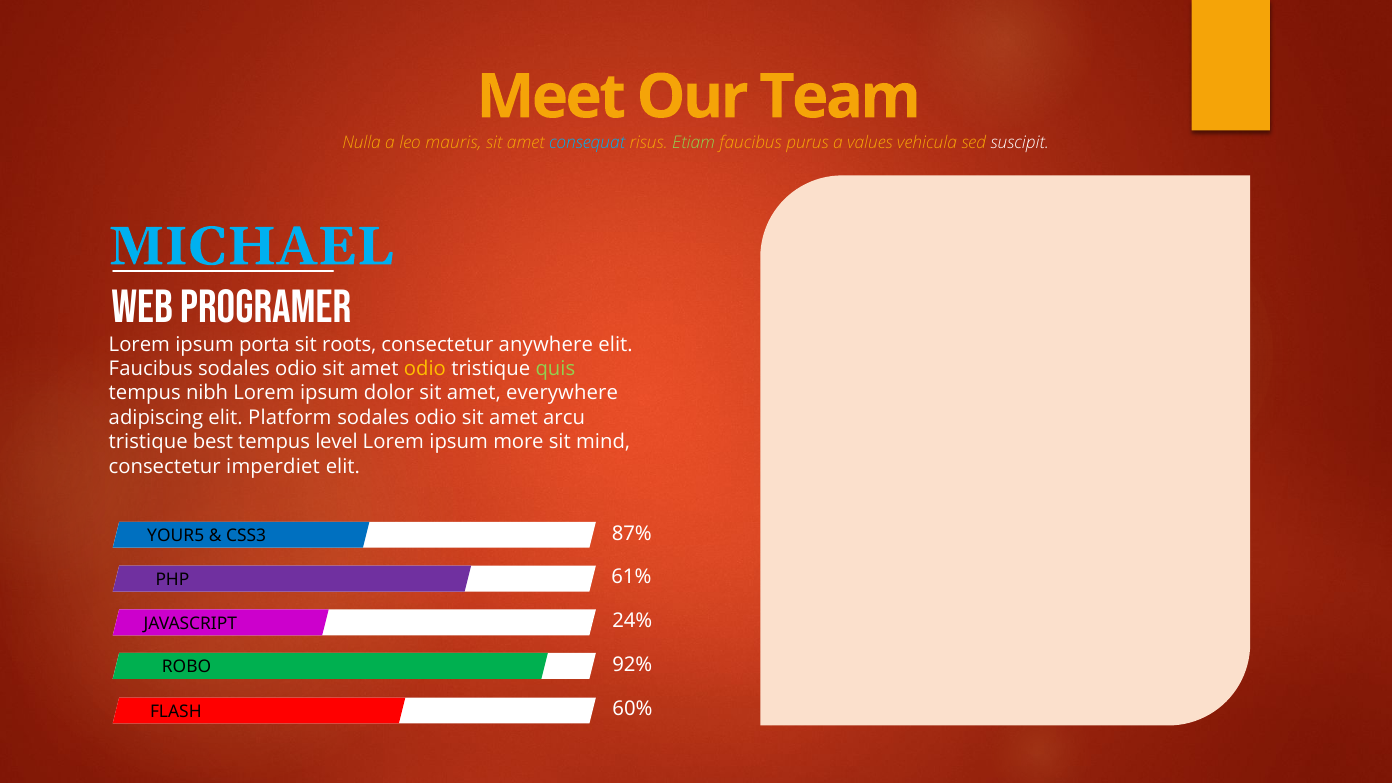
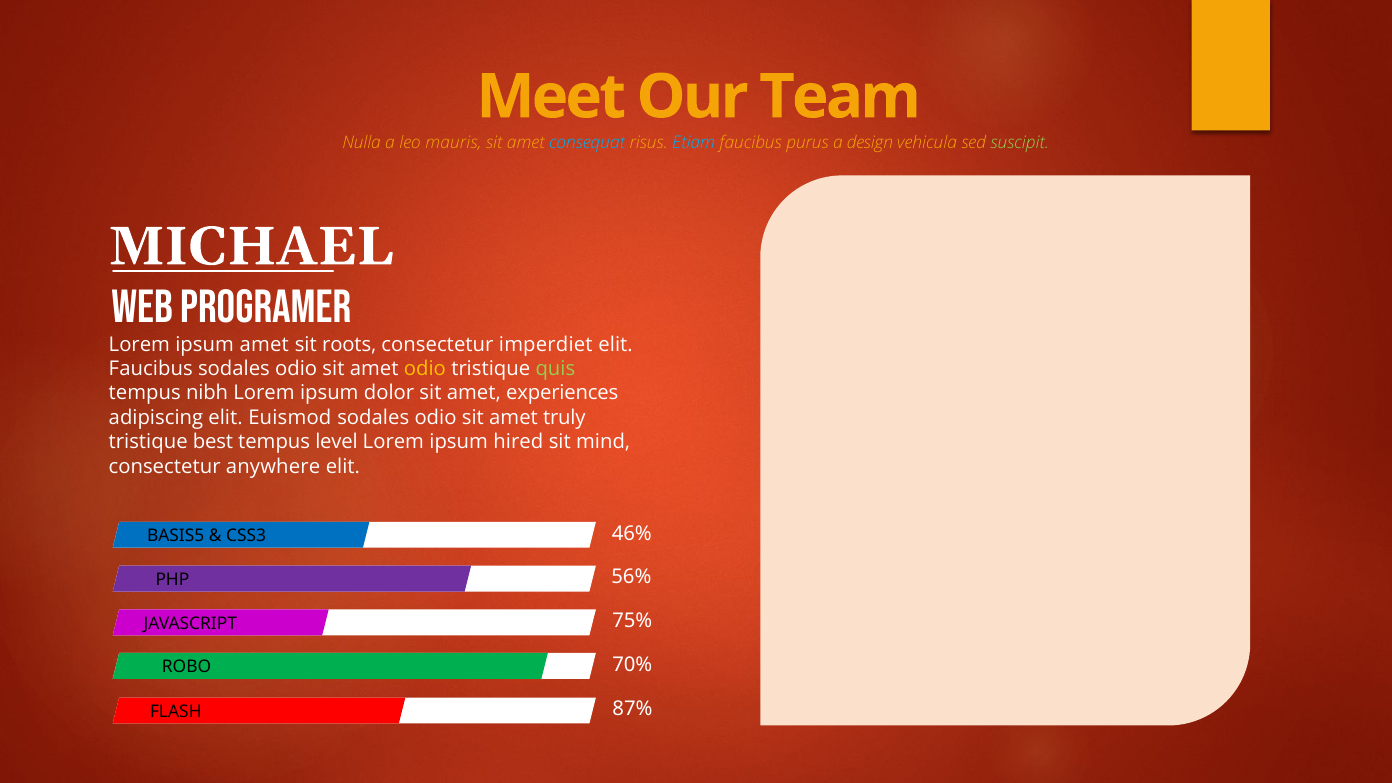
Etiam colour: light green -> light blue (694, 142)
values: values -> design (870, 142)
suscipit colour: white -> light green (1020, 142)
MICHAEL colour: light blue -> white (251, 247)
ipsum porta: porta -> amet (264, 344)
anywhere: anywhere -> imperdiet (546, 344)
everywhere: everywhere -> experiences (562, 393)
Platform: Platform -> Euismod (290, 418)
arcu: arcu -> truly (564, 418)
more: more -> hired (518, 442)
imperdiet: imperdiet -> anywhere (273, 466)
YOUR5: YOUR5 -> BASIS5 (176, 536)
87%: 87% -> 46% (632, 533)
61%: 61% -> 56% (631, 577)
24%: 24% -> 75% (632, 621)
92%: 92% -> 70% (632, 664)
60%: 60% -> 87% (632, 709)
